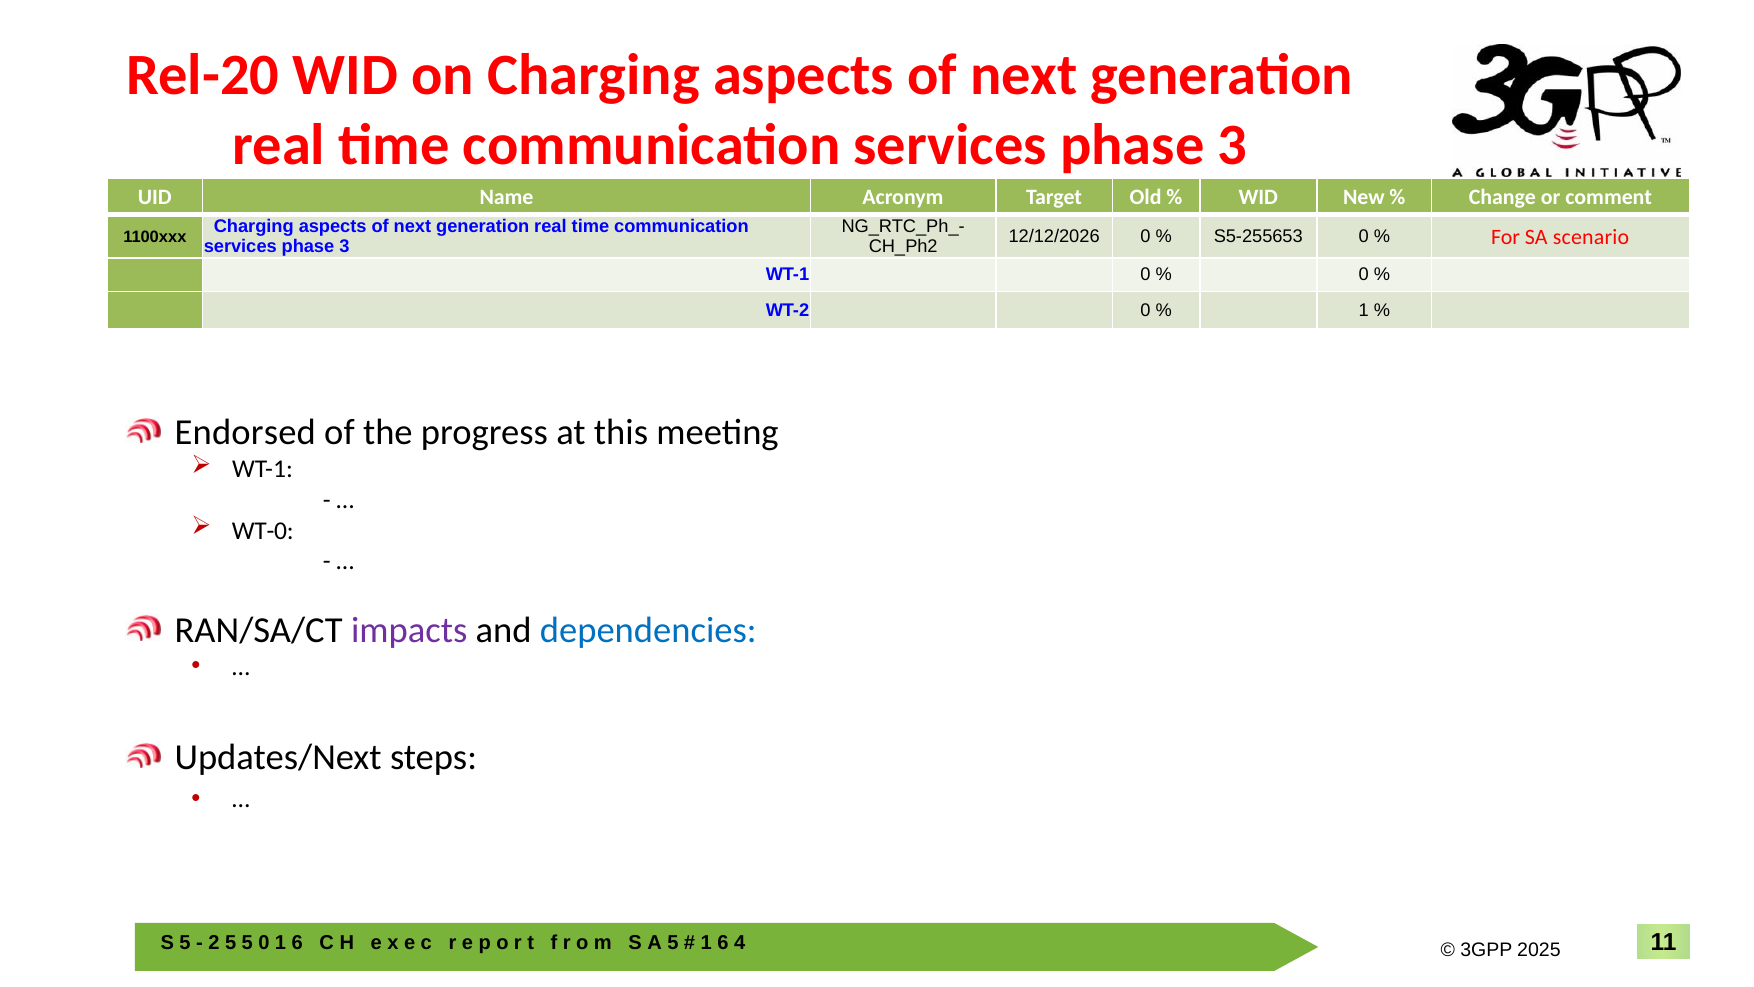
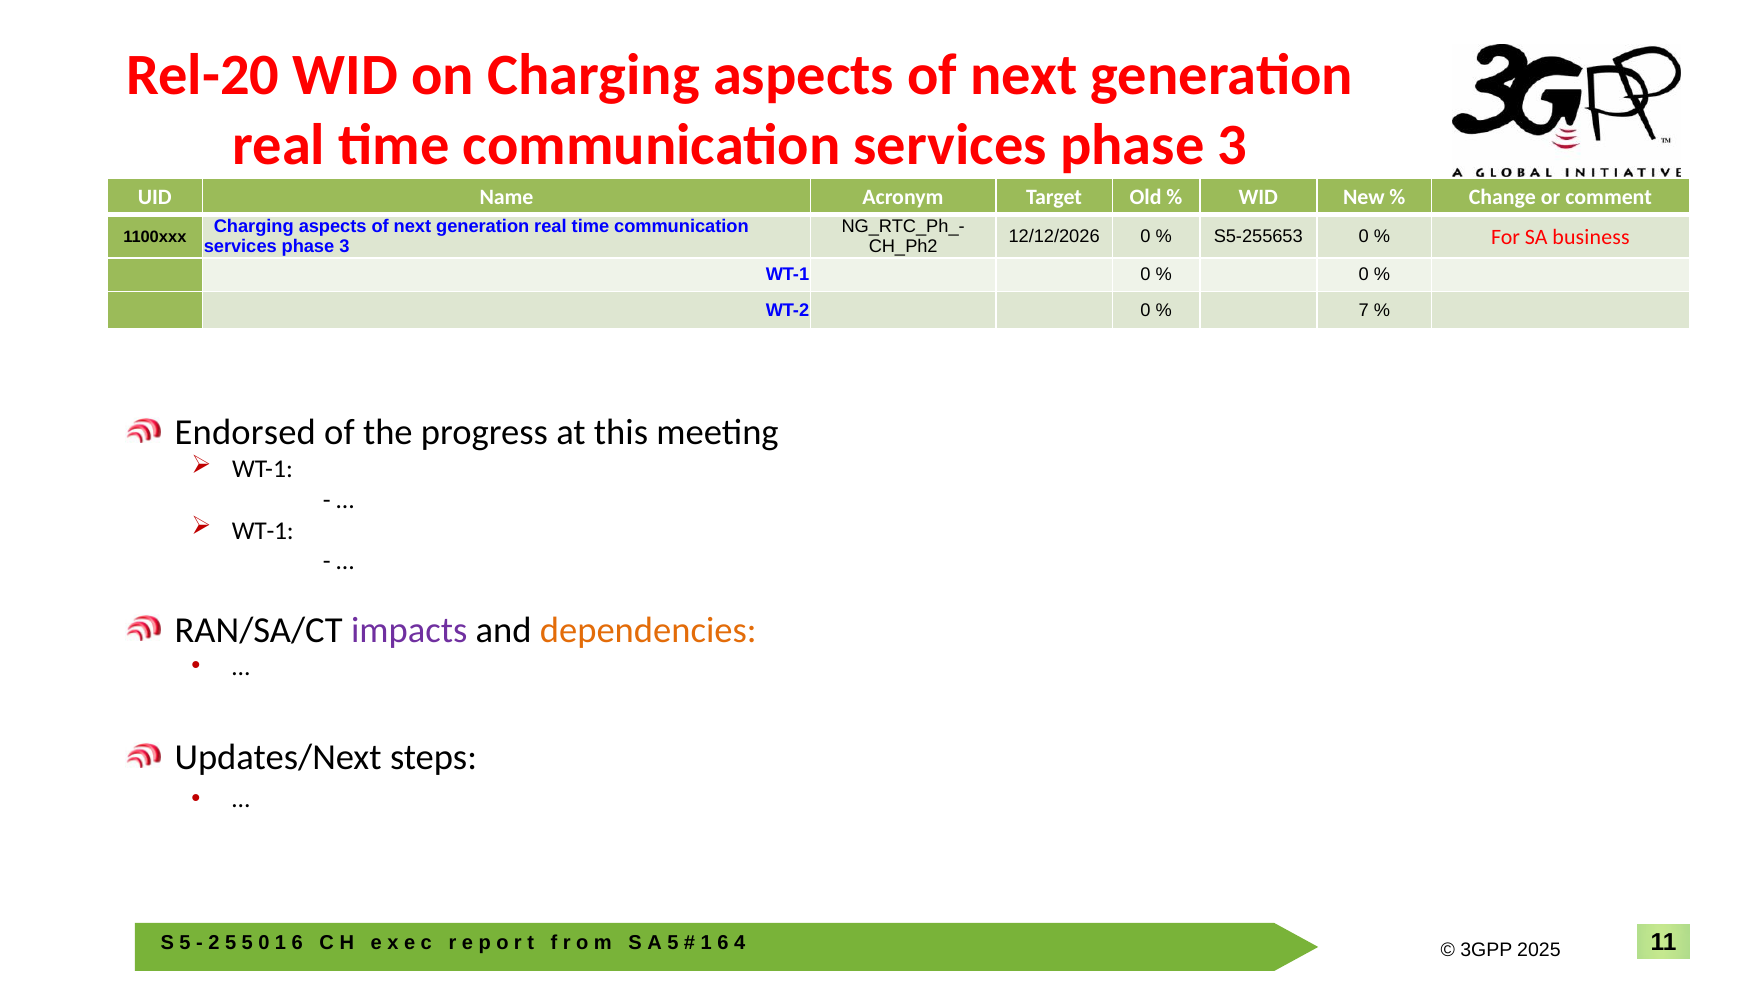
scenario: scenario -> business (1591, 237)
1: 1 -> 7 (1364, 310)
WT-0: WT-0 -> WT-1 (263, 530)
dependencies colour: blue -> orange (648, 630)
